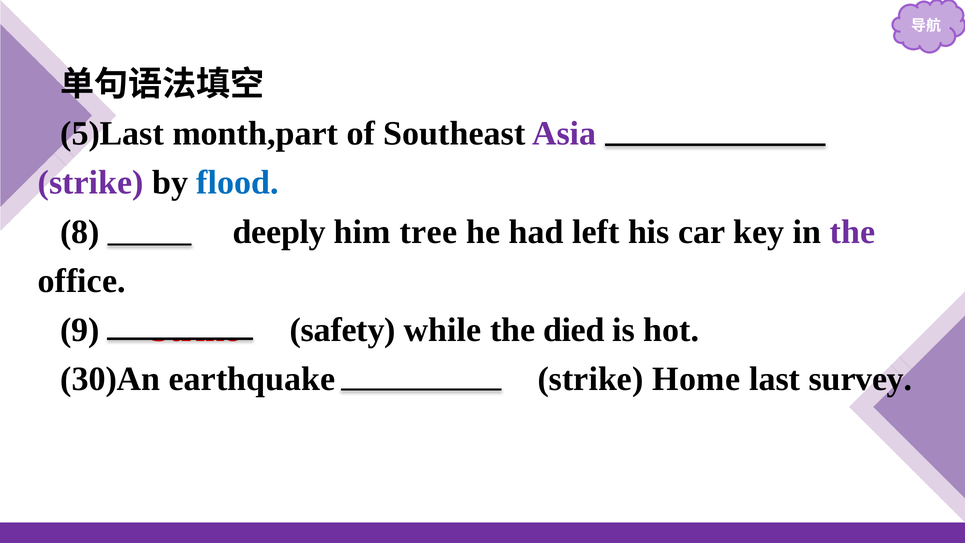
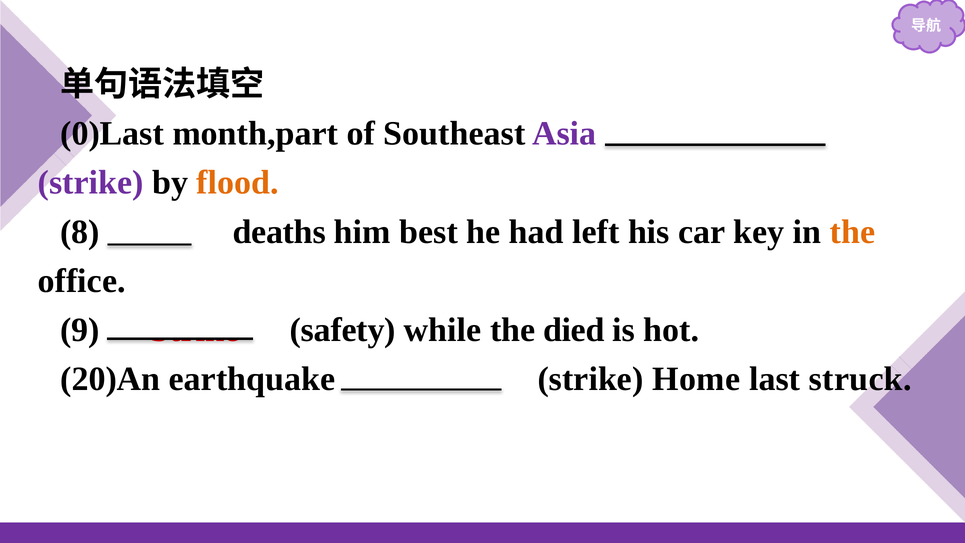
5)Last: 5)Last -> 0)Last (112, 134)
flood colour: blue -> orange (238, 183)
deeply: deeply -> deaths (279, 232)
tree: tree -> best (429, 232)
the colour: purple -> orange (852, 232)
30)An: 30)An -> 20)An (110, 379)
last survey: survey -> struck (860, 379)
